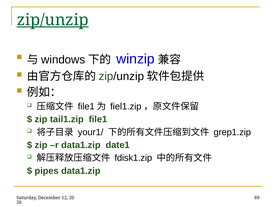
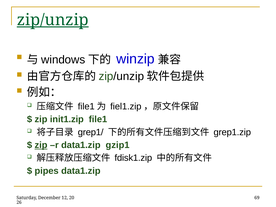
tail1.zip: tail1.zip -> init1.zip (67, 119)
your1/: your1/ -> grep1/ (91, 132)
zip underline: none -> present (41, 145)
date1: date1 -> gzip1 (118, 145)
